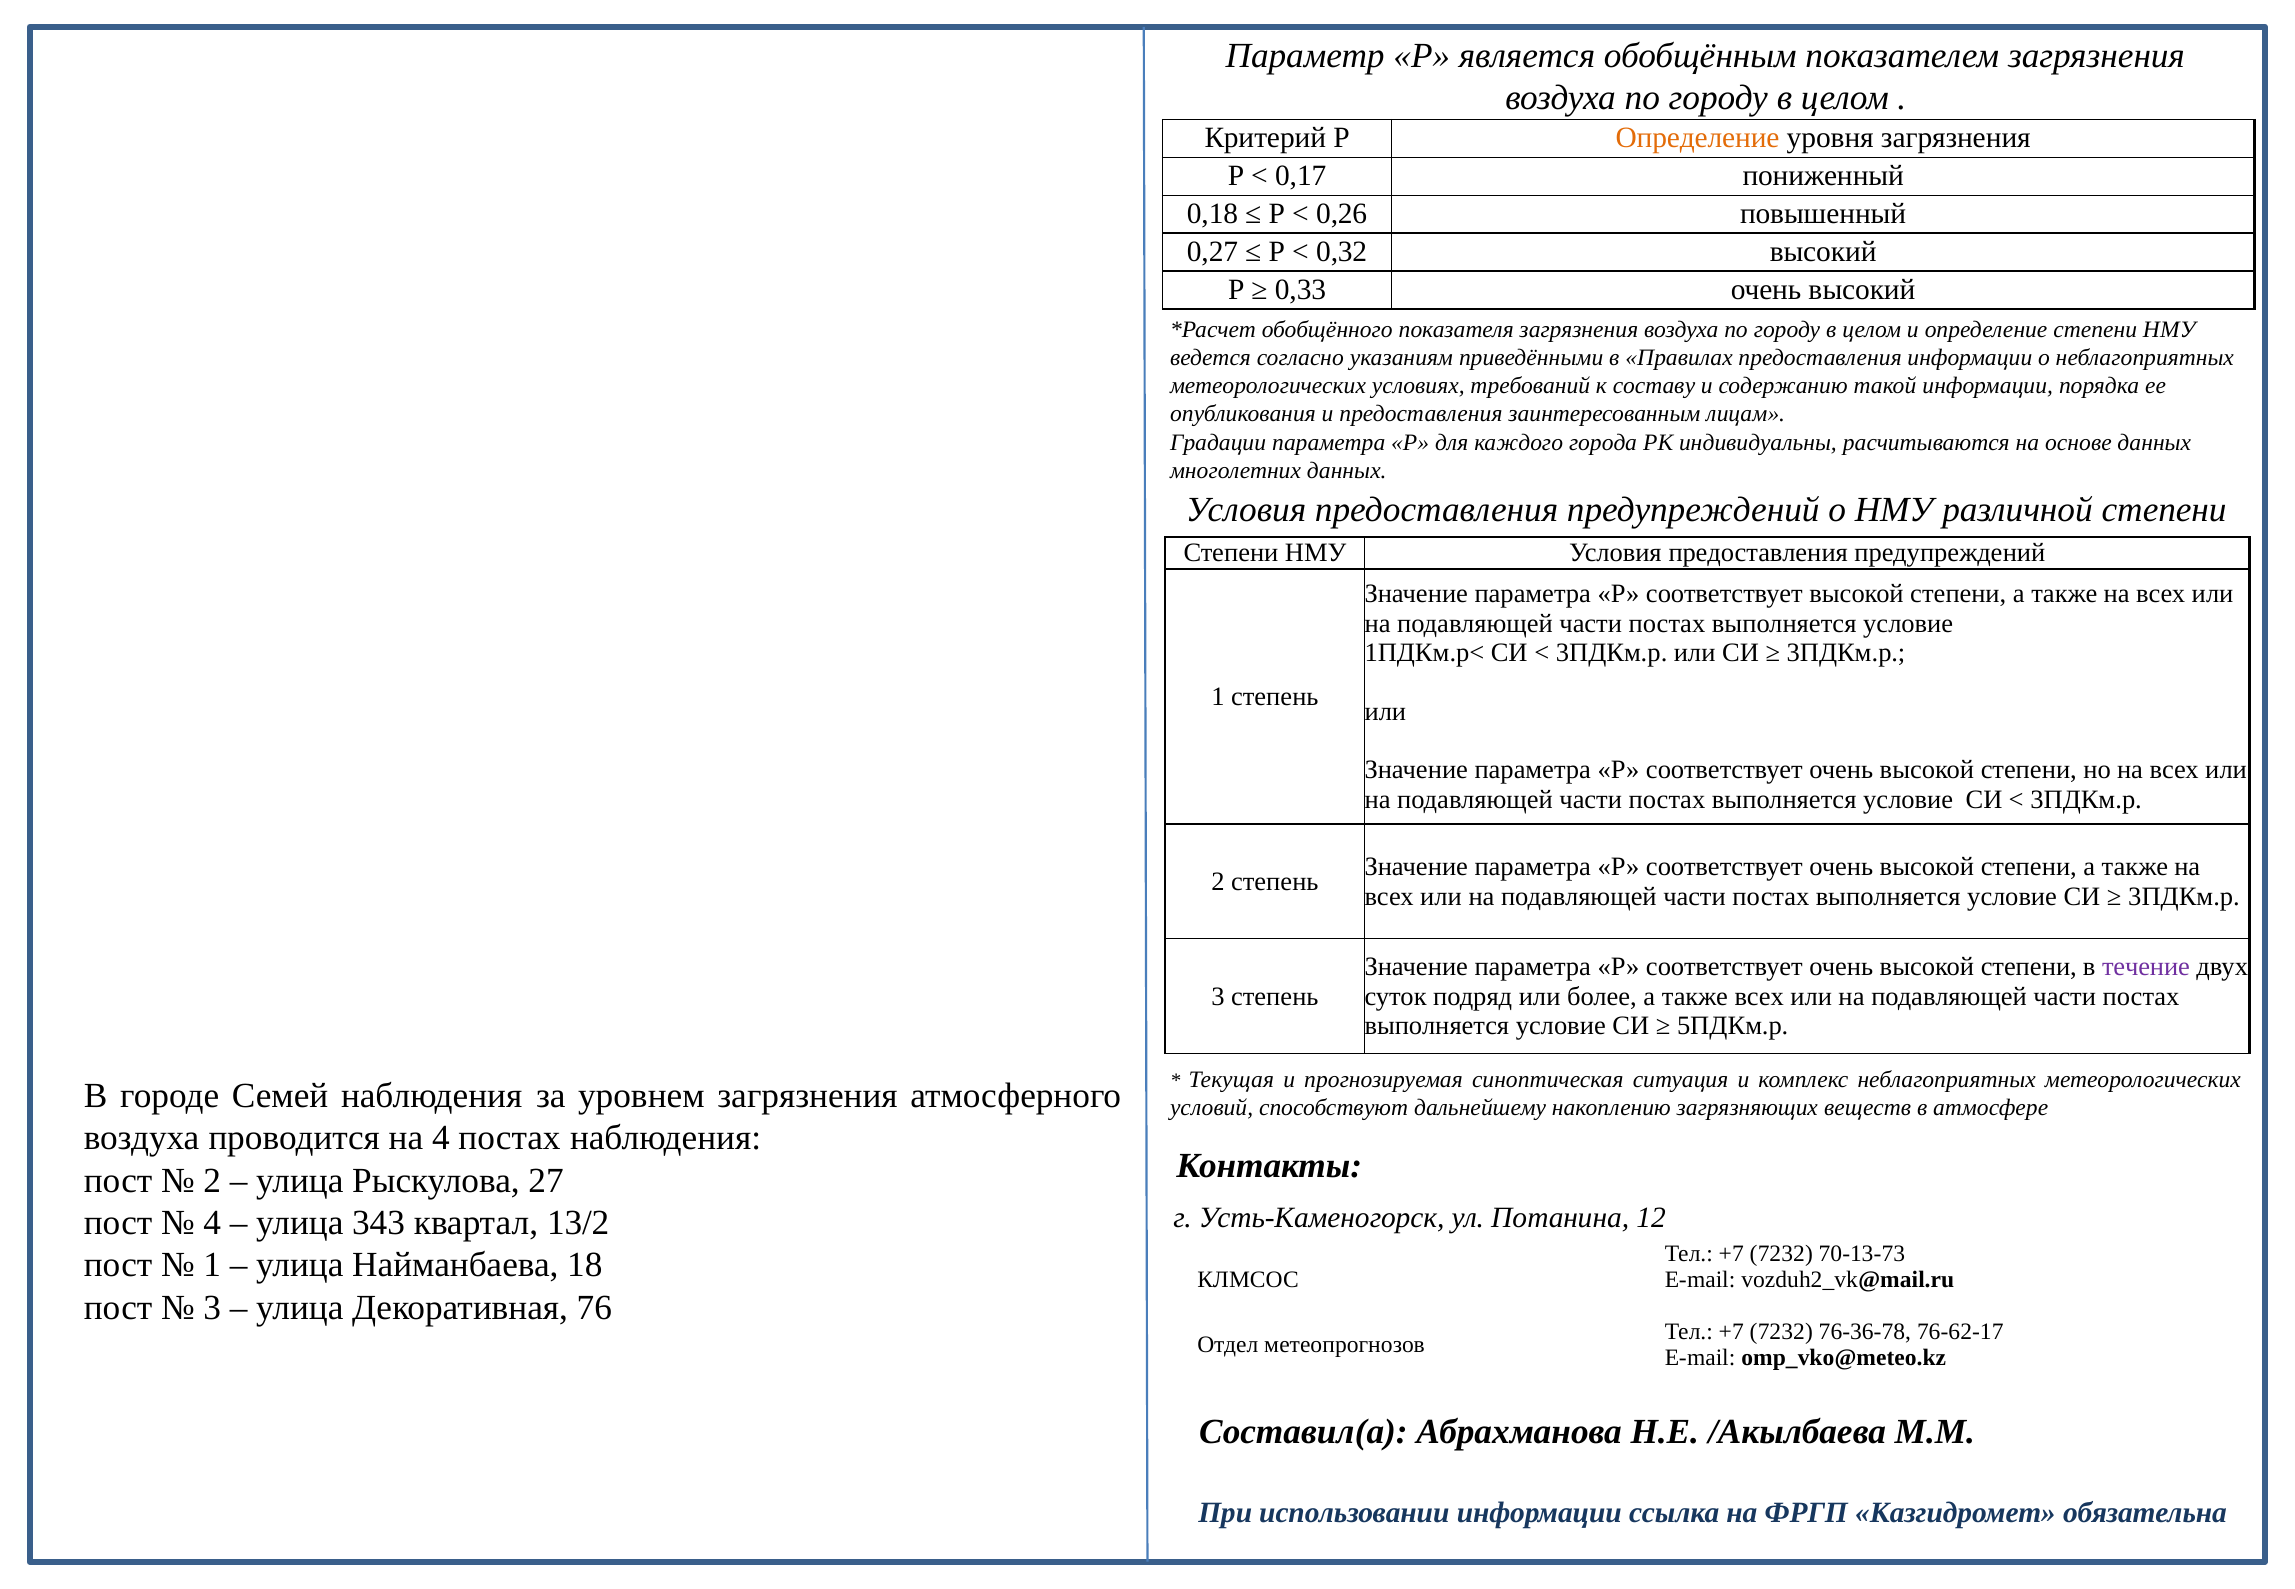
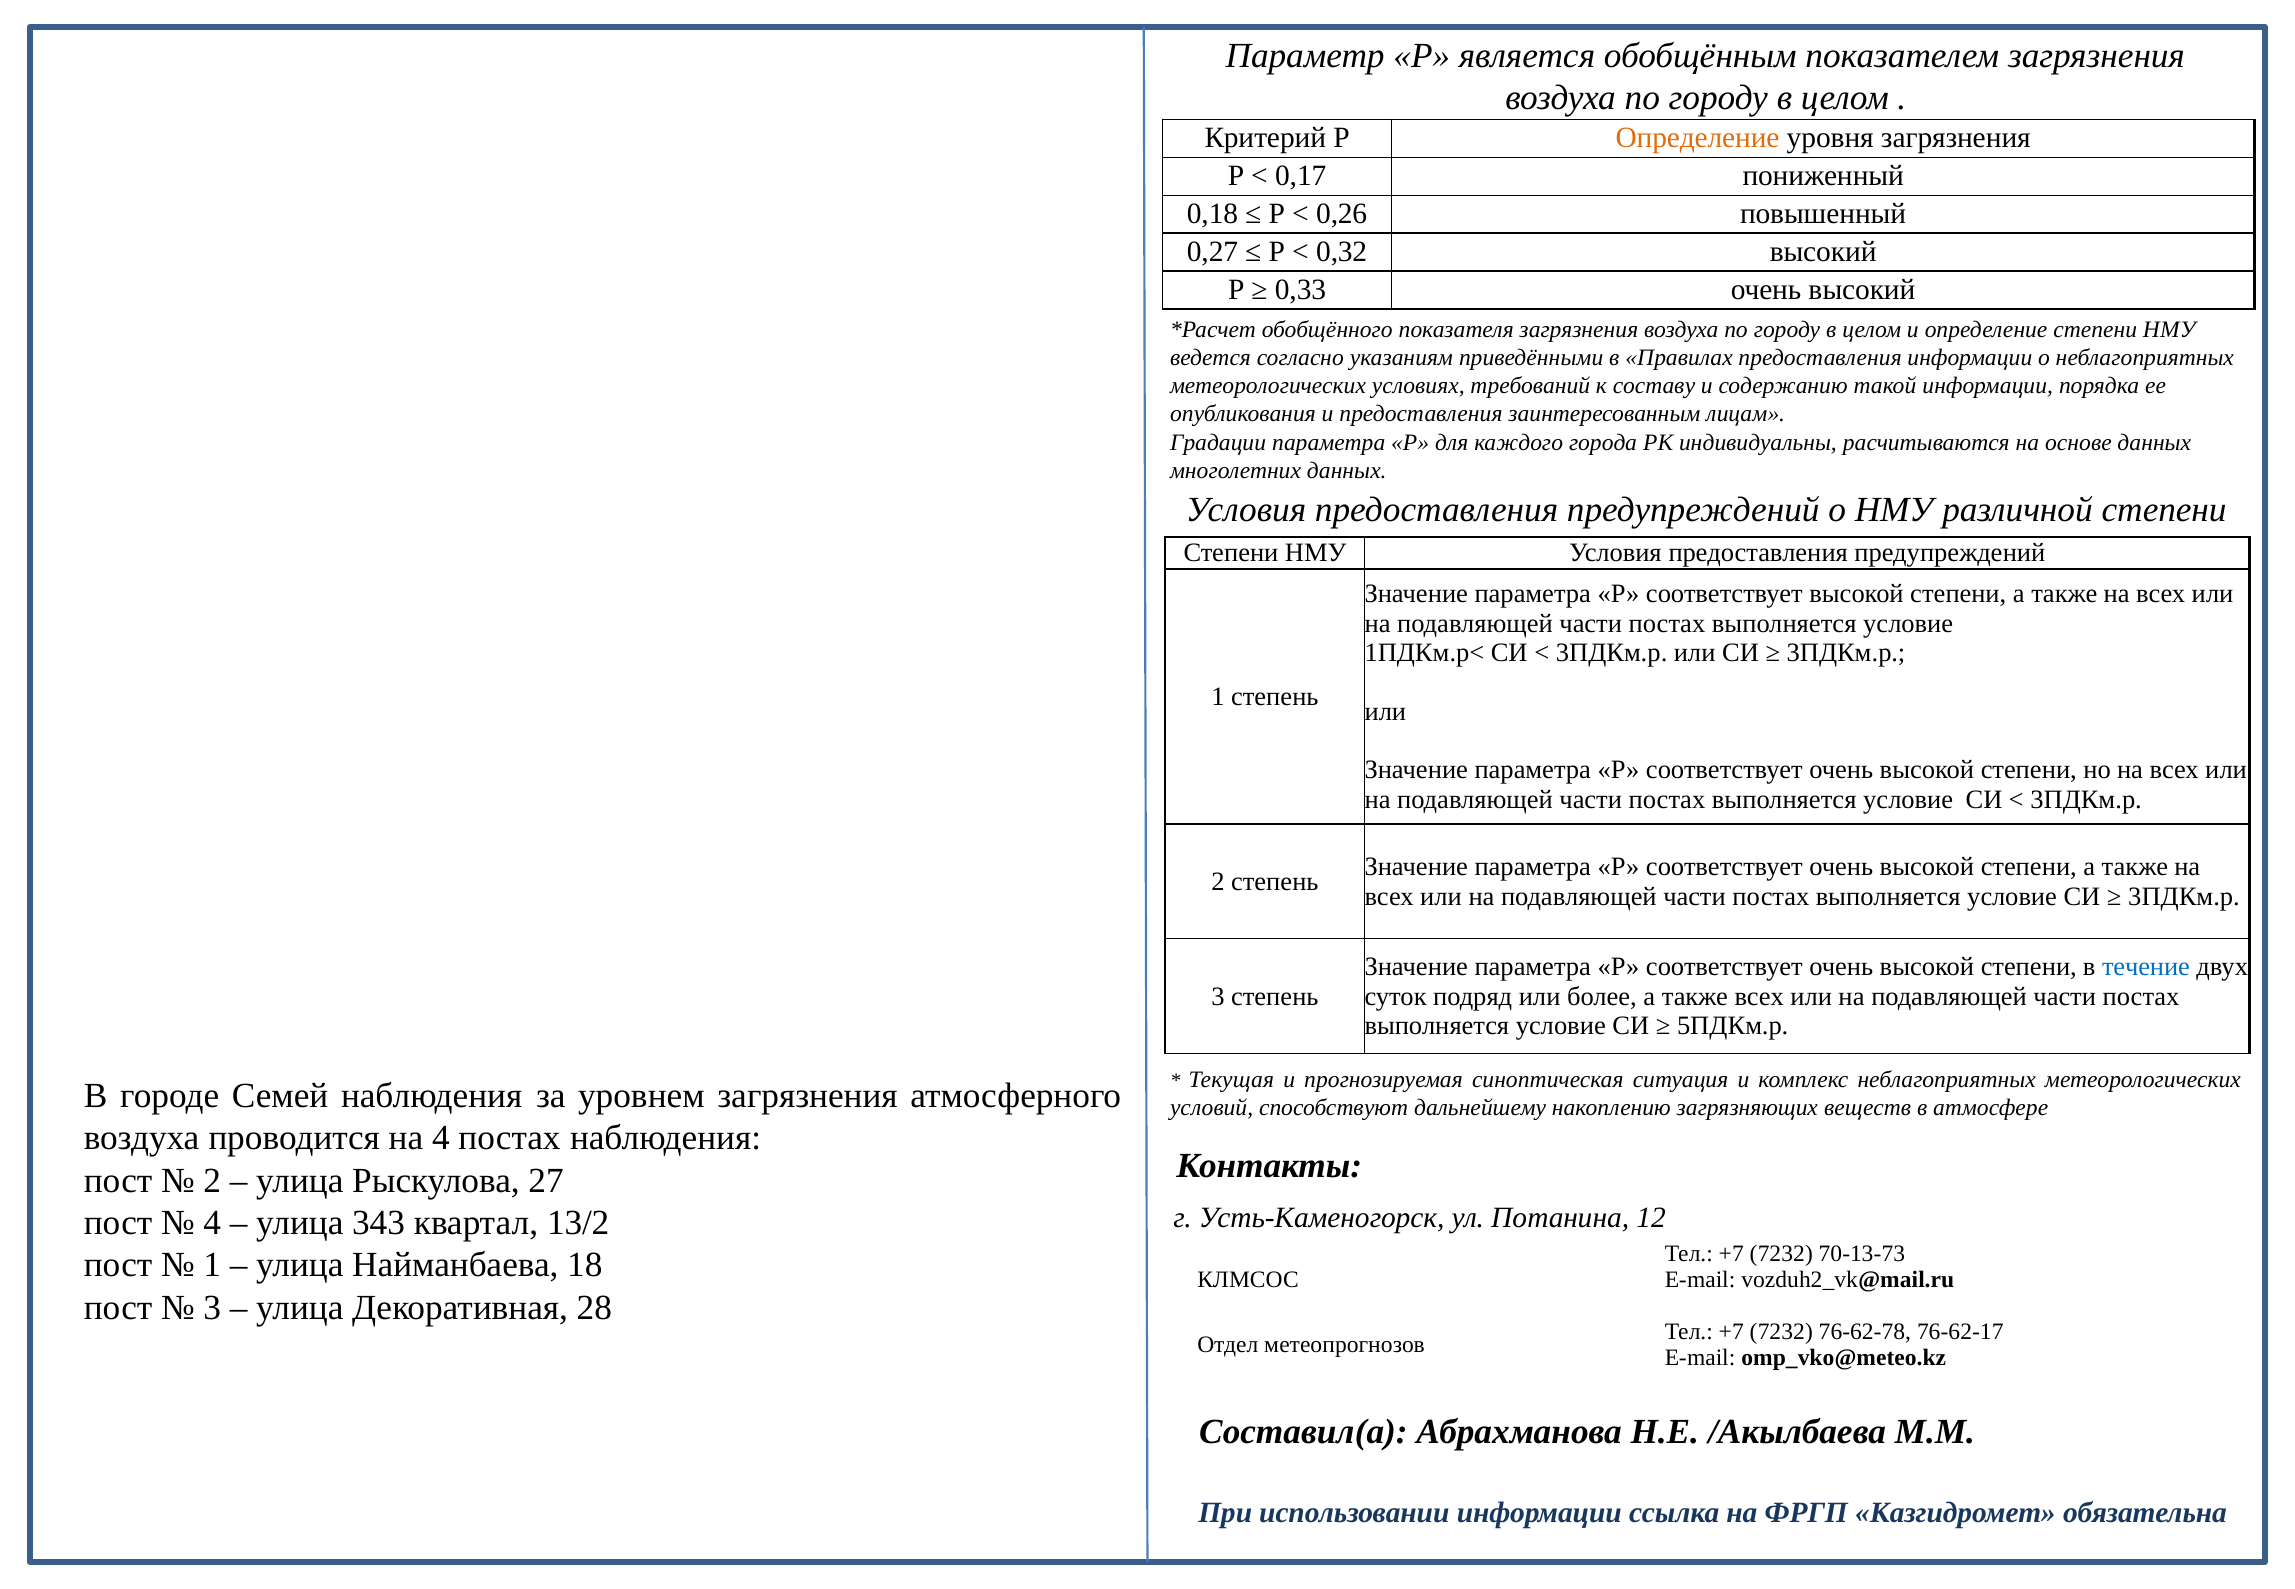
течение colour: purple -> blue (2146, 967)
76: 76 -> 28 (594, 1308)
76-36-78: 76-36-78 -> 76-62-78 (1865, 1331)
